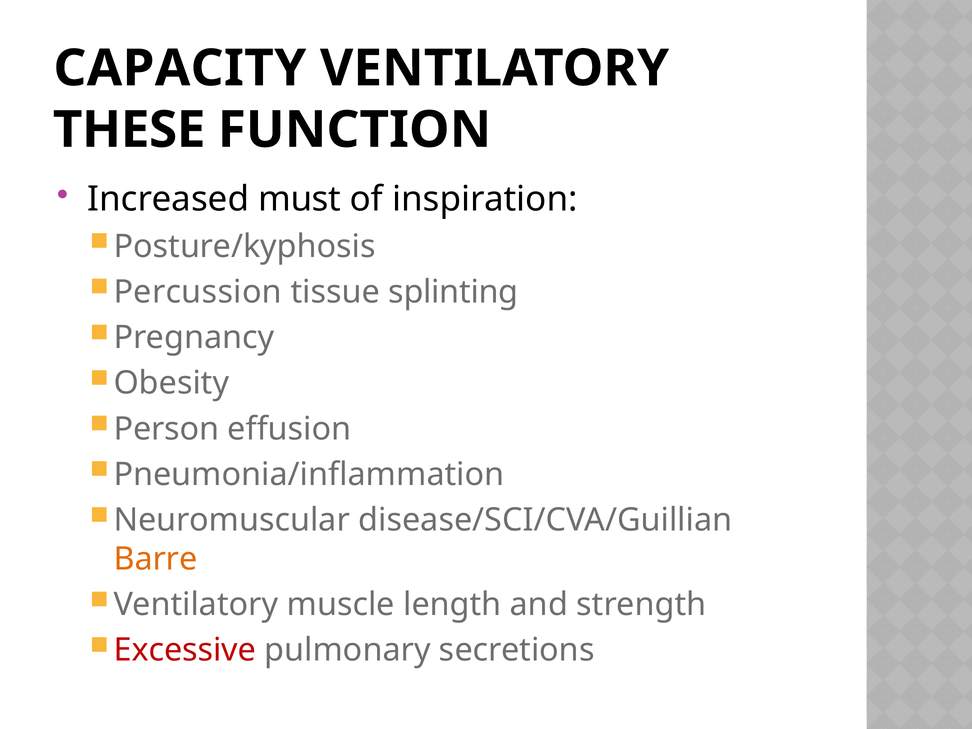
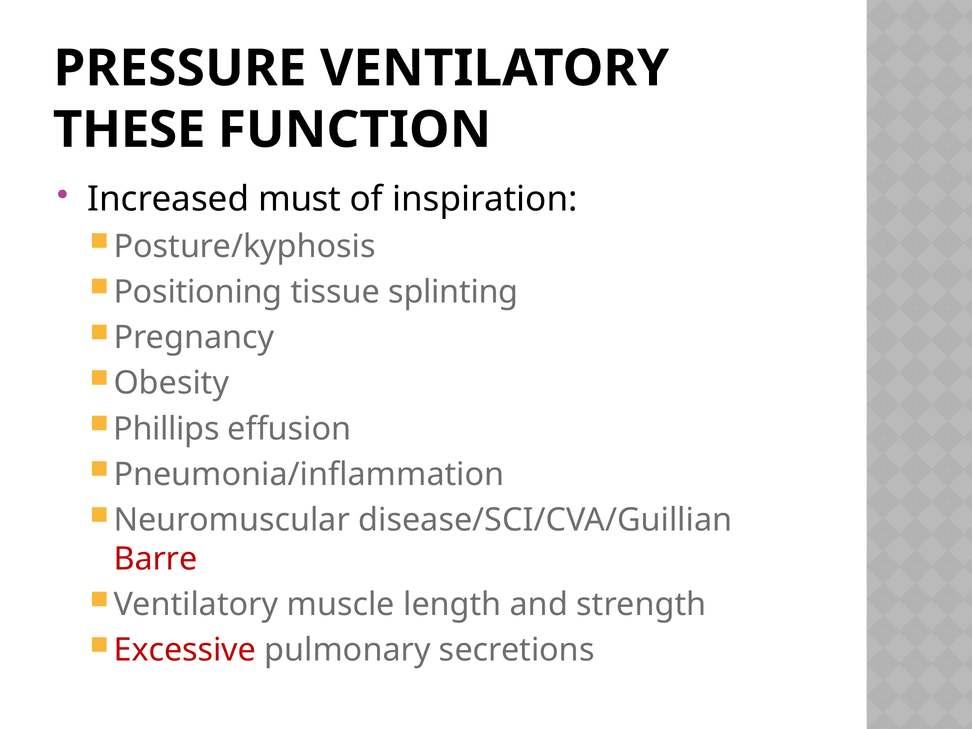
CAPACITY: CAPACITY -> PRESSURE (180, 68)
Percussion: Percussion -> Positioning (198, 292)
Person: Person -> Phillips (166, 429)
Barre colour: orange -> red (155, 559)
